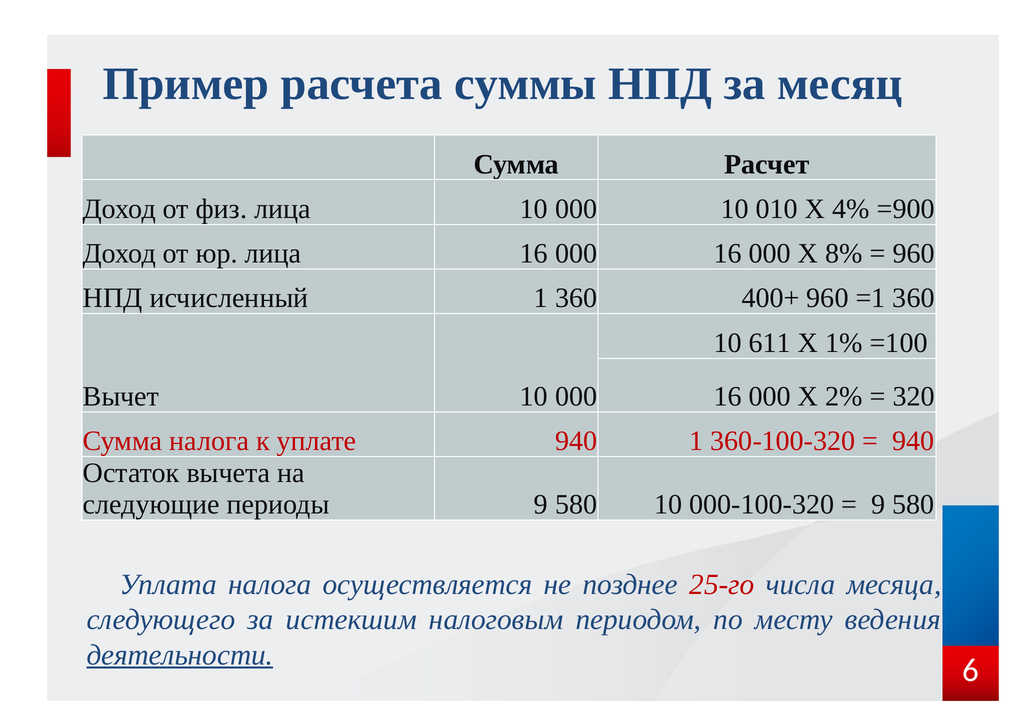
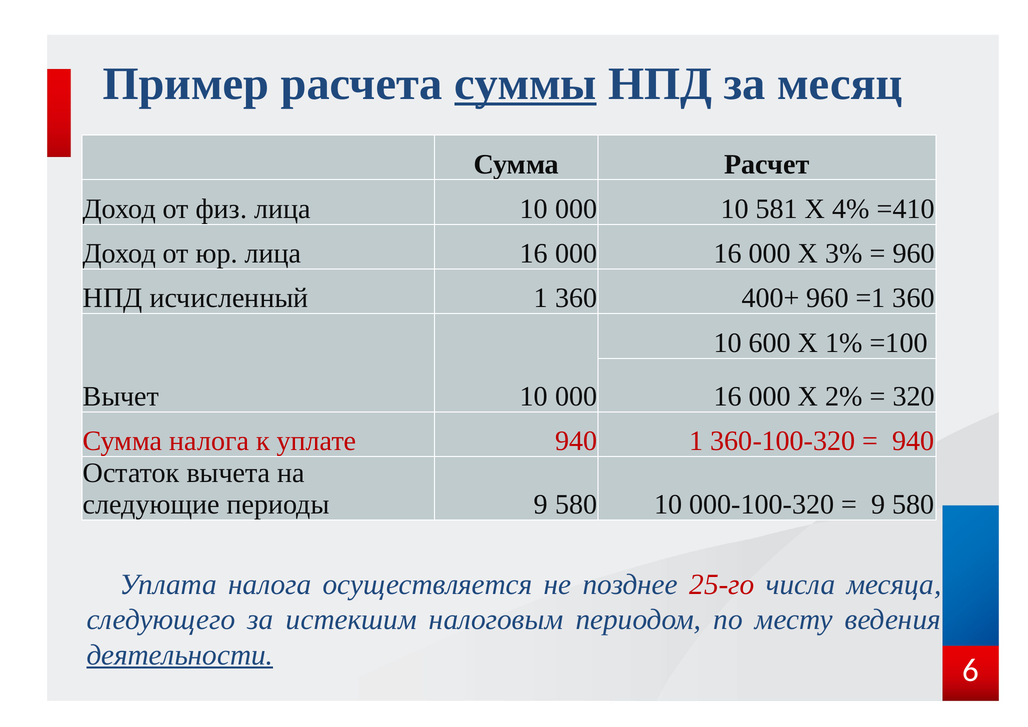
суммы underline: none -> present (525, 84)
010: 010 -> 581 (777, 209)
=900: =900 -> =410 (906, 209)
8%: 8% -> 3% (844, 254)
611: 611 -> 600 (770, 343)
